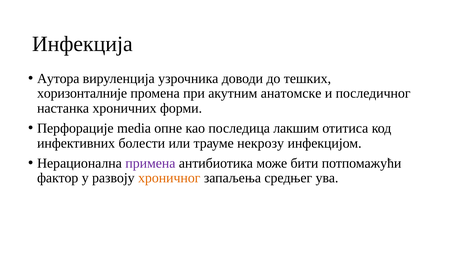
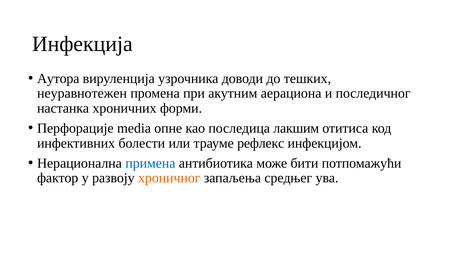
хоризонталније: хоризонталније -> неуравнотежен (82, 93)
анатомске: анатомске -> аерациона (291, 93)
некрозу: некрозу -> рефлекс (261, 143)
примена colour: purple -> blue (150, 163)
